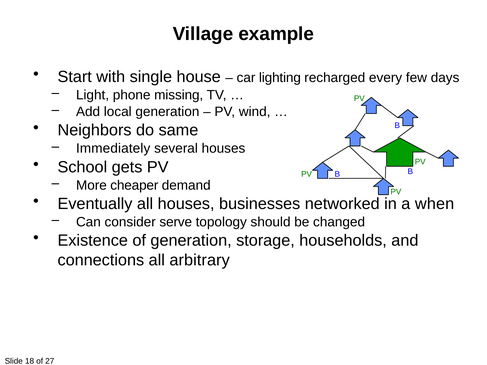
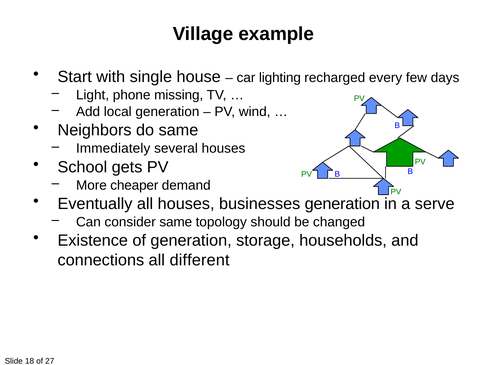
businesses networked: networked -> generation (342, 204)
when: when -> serve (435, 204)
consider serve: serve -> same (176, 222)
arbitrary: arbitrary -> different (200, 260)
